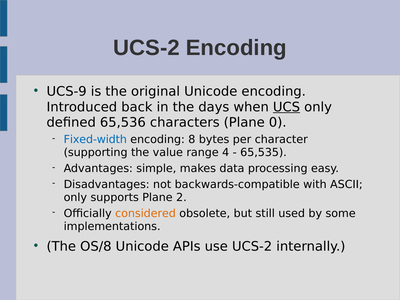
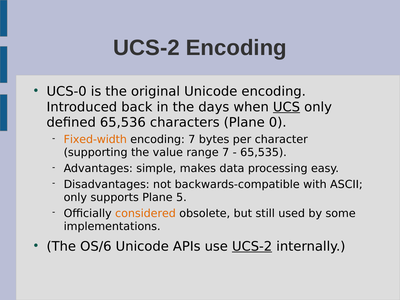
UCS-9: UCS-9 -> UCS-0 (67, 92)
Fixed-width colour: blue -> orange (95, 140)
encoding 8: 8 -> 7 (192, 140)
range 4: 4 -> 7 (226, 153)
2: 2 -> 5 (181, 197)
OS/8: OS/8 -> OS/6 (96, 246)
UCS-2 underline: none -> present (252, 246)
